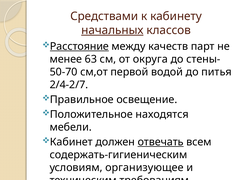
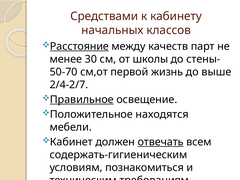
начальных underline: present -> none (112, 30)
63: 63 -> 30 (91, 59)
округа: округа -> школы (150, 59)
водой: водой -> жизнь (167, 72)
питья: питья -> выше (216, 72)
Правильное underline: none -> present (82, 100)
организующее: организующее -> познакомиться (145, 168)
